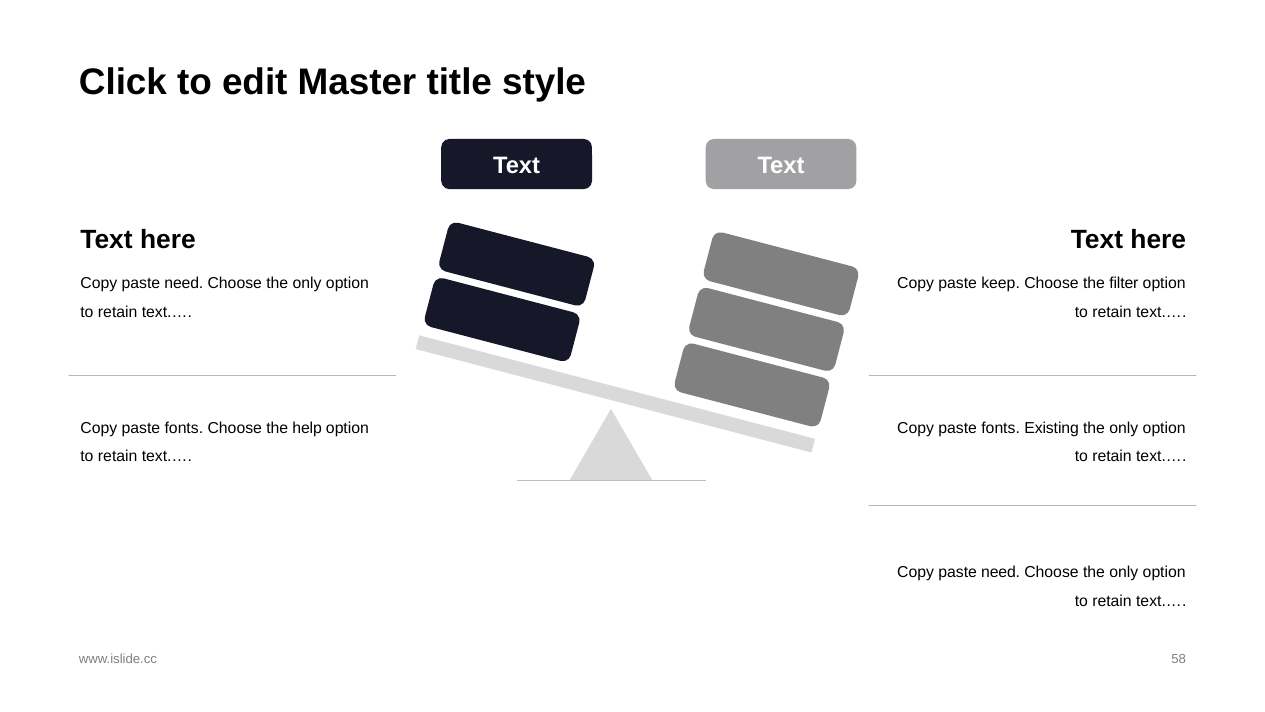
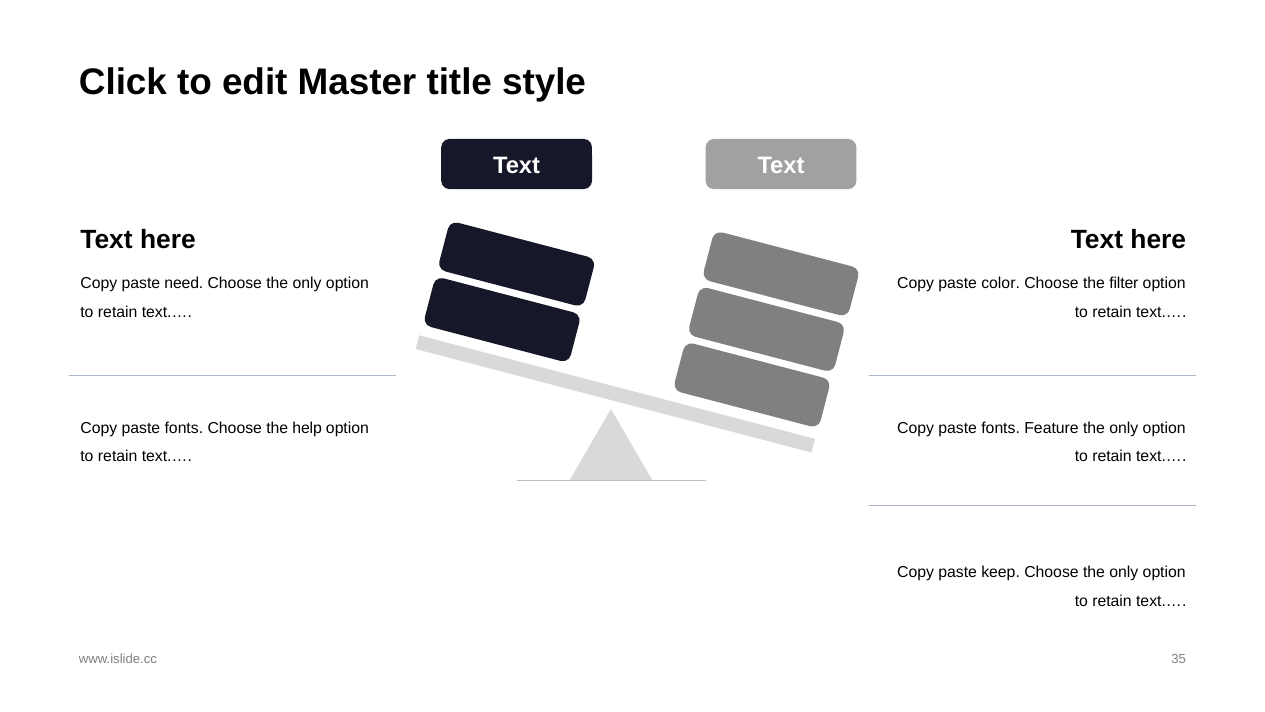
keep: keep -> color (1001, 283)
Existing: Existing -> Feature (1052, 428)
need: need -> keep (1001, 572)
58: 58 -> 35 (1179, 659)
